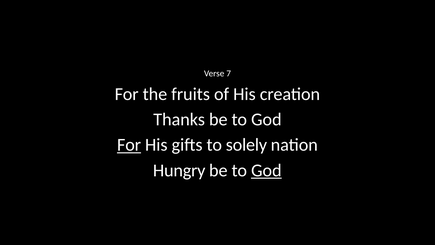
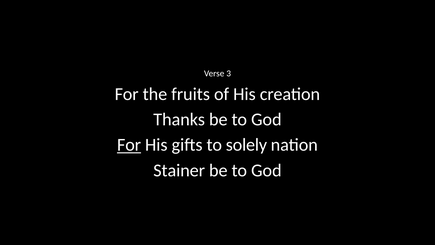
7: 7 -> 3 (229, 74)
Hungry: Hungry -> Stainer (179, 170)
God underline: present -> none (266, 170)
